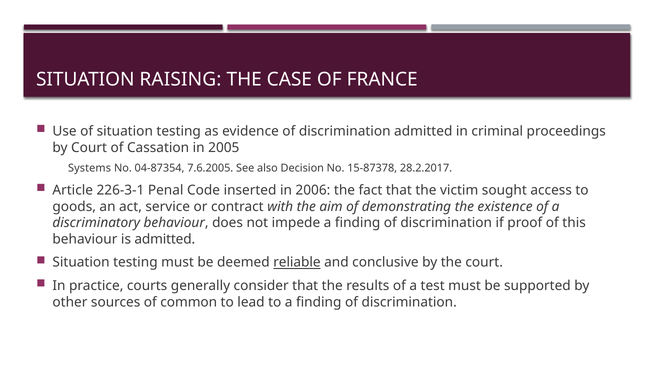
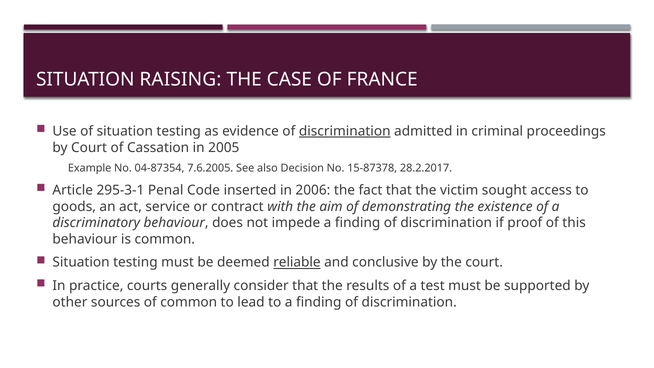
discrimination underline: none -> present (345, 131)
Systems: Systems -> Example (90, 168)
226-3-1: 226-3-1 -> 295-3-1 (120, 190)
is admitted: admitted -> common (165, 239)
